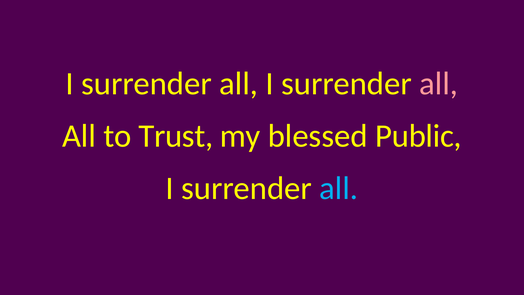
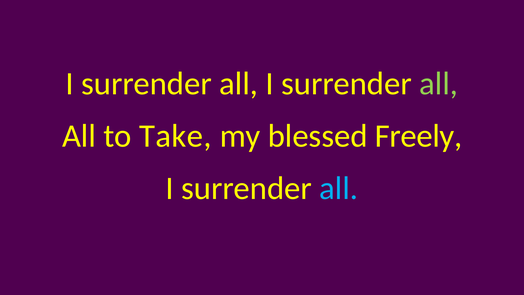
all colour: pink -> light green (439, 83)
Trust: Trust -> Take (175, 136)
Public: Public -> Freely (418, 136)
